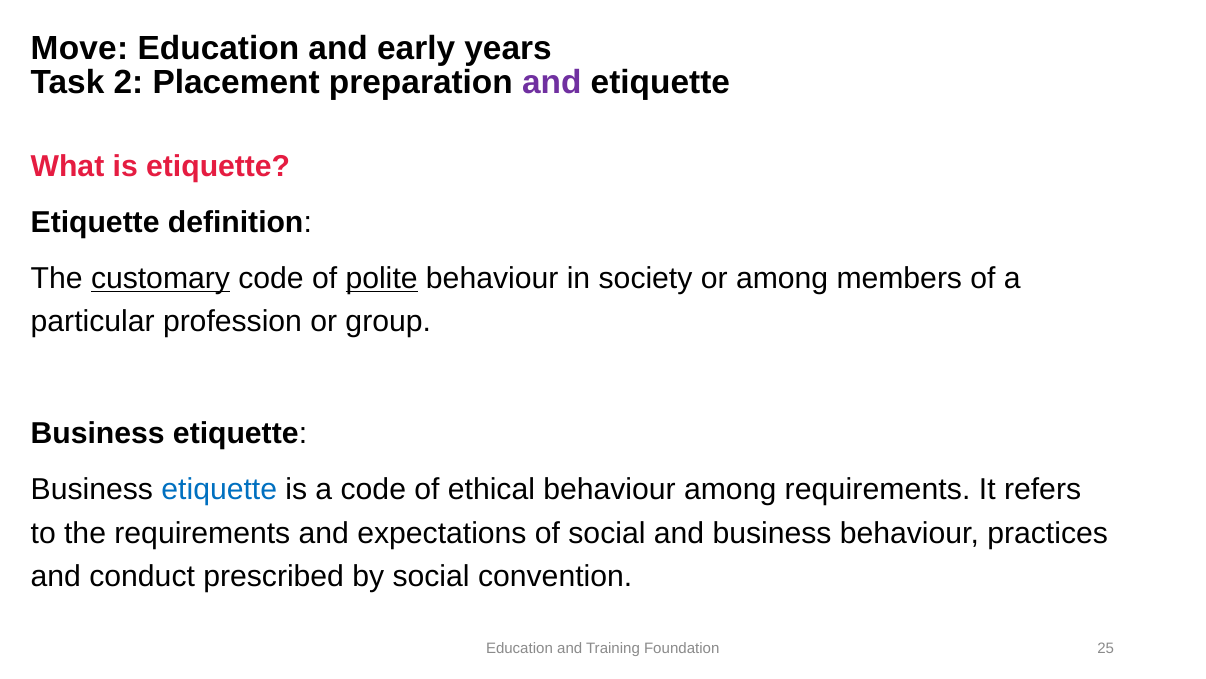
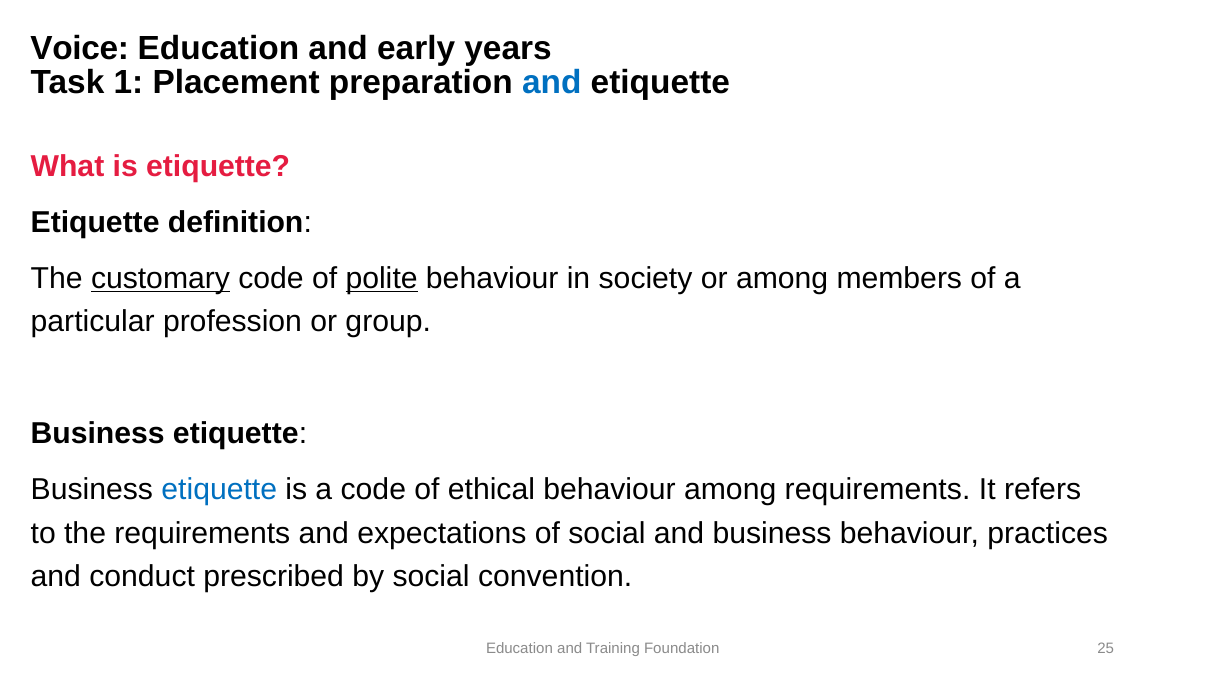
Move: Move -> Voice (80, 49)
2: 2 -> 1 (128, 82)
and colour: purple -> blue (552, 82)
